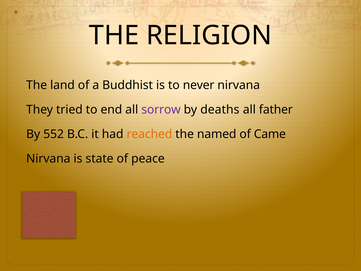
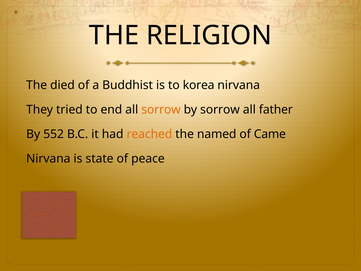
land: land -> died (62, 85)
never: never -> korea (199, 85)
sorrow colour: purple -> orange (161, 110)
by deaths: deaths -> sorrow (220, 110)
